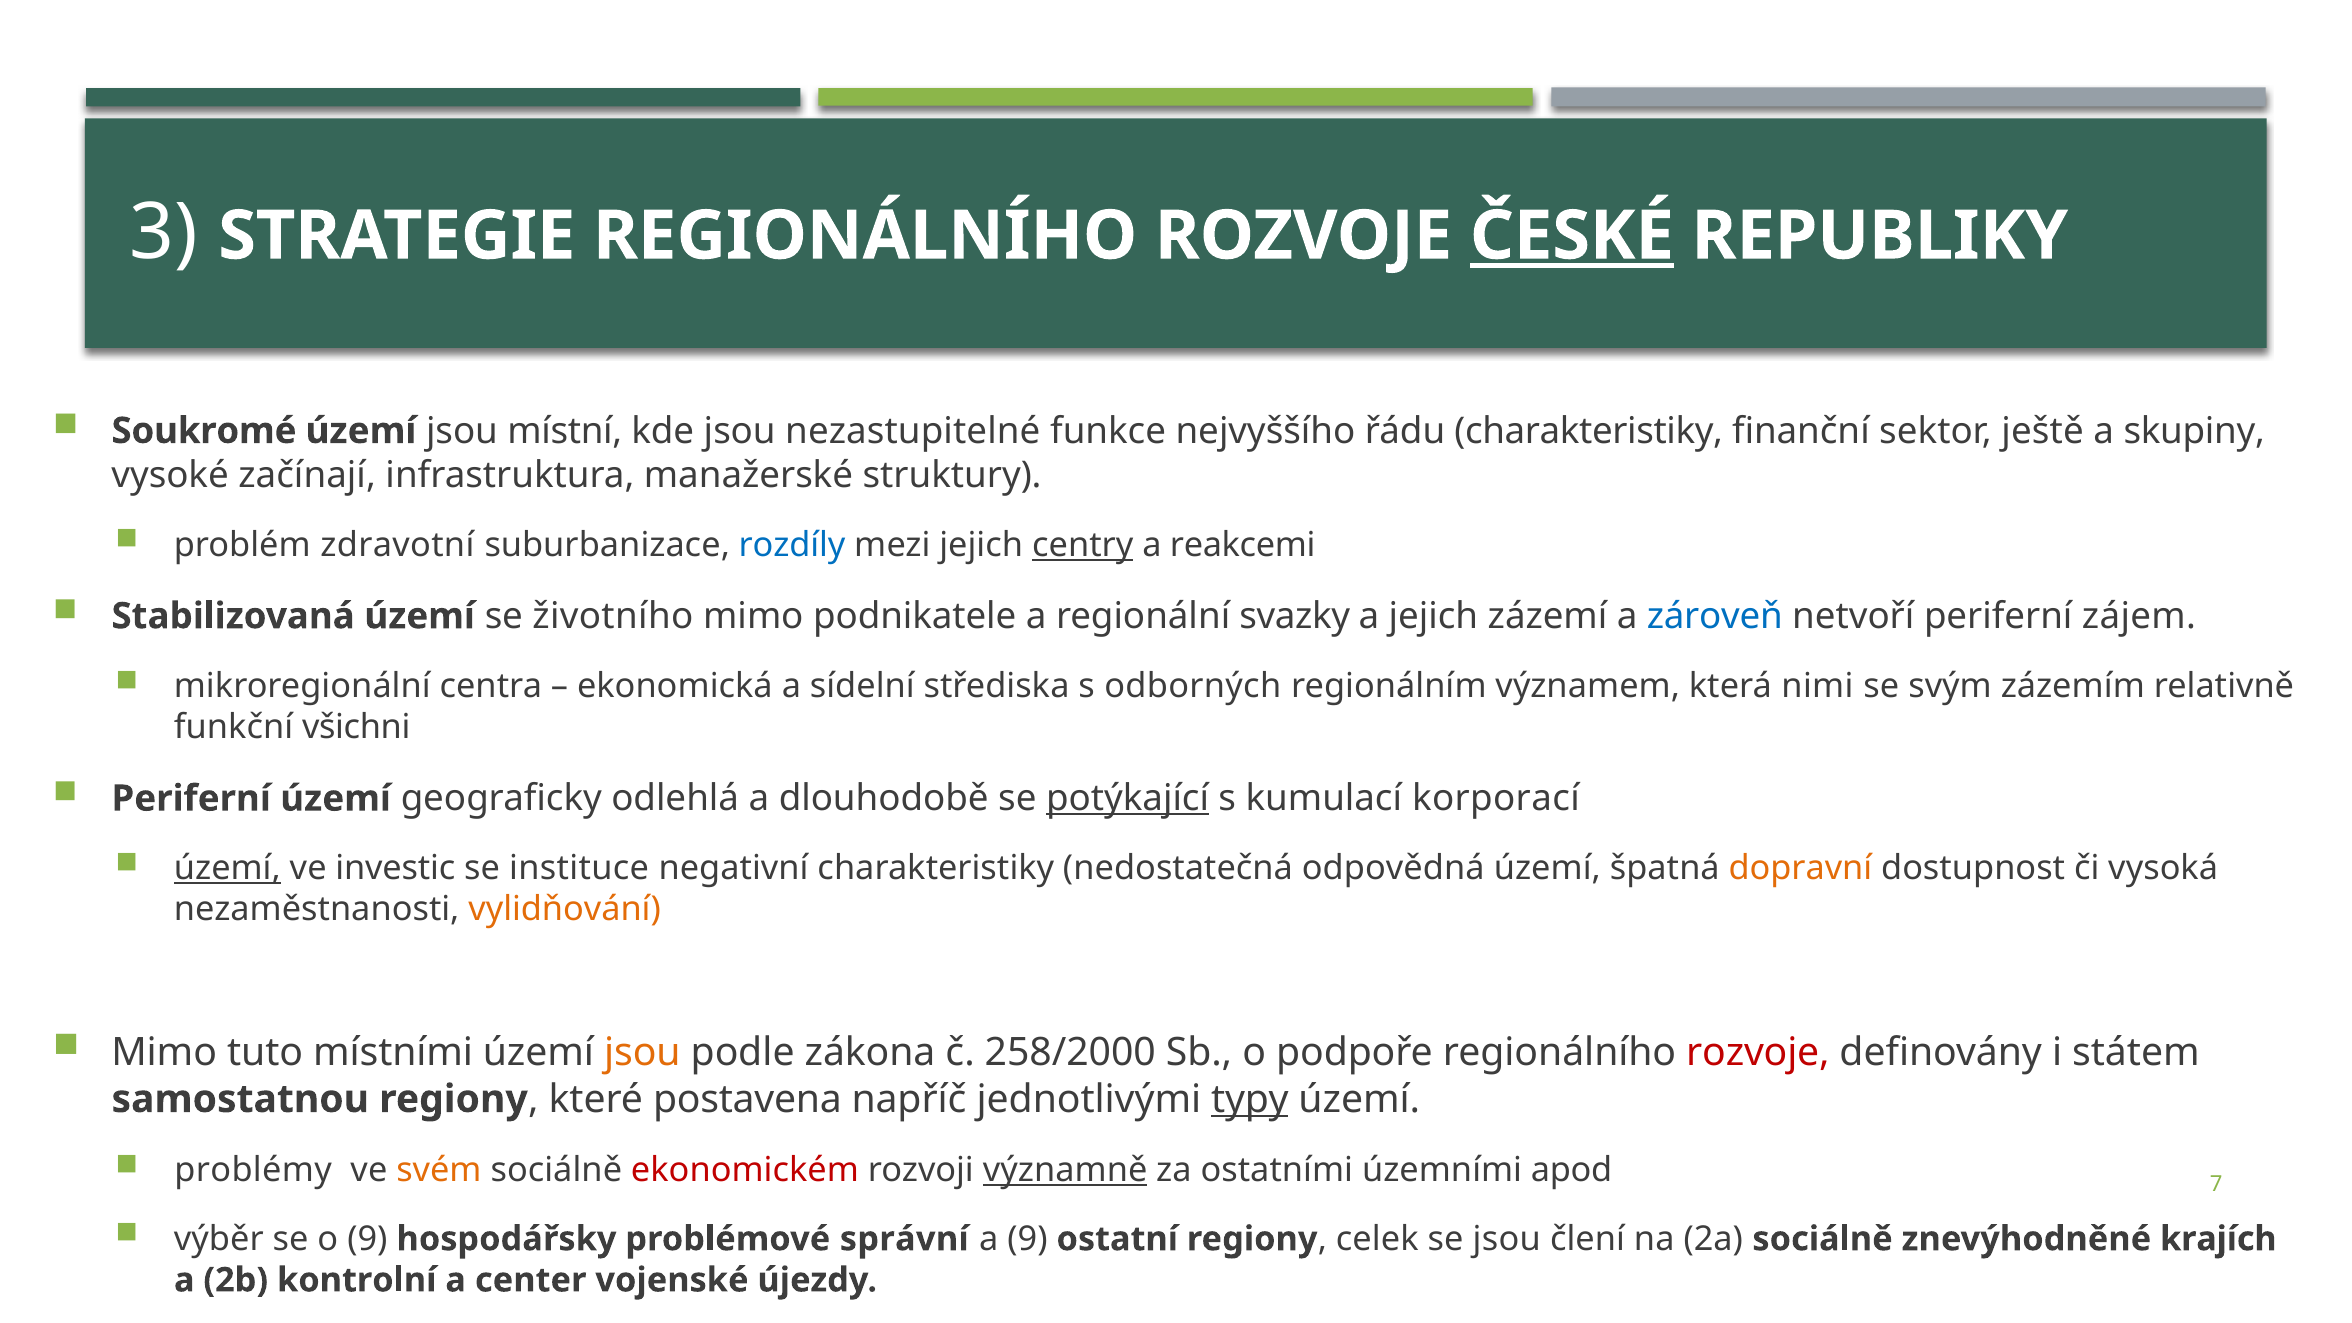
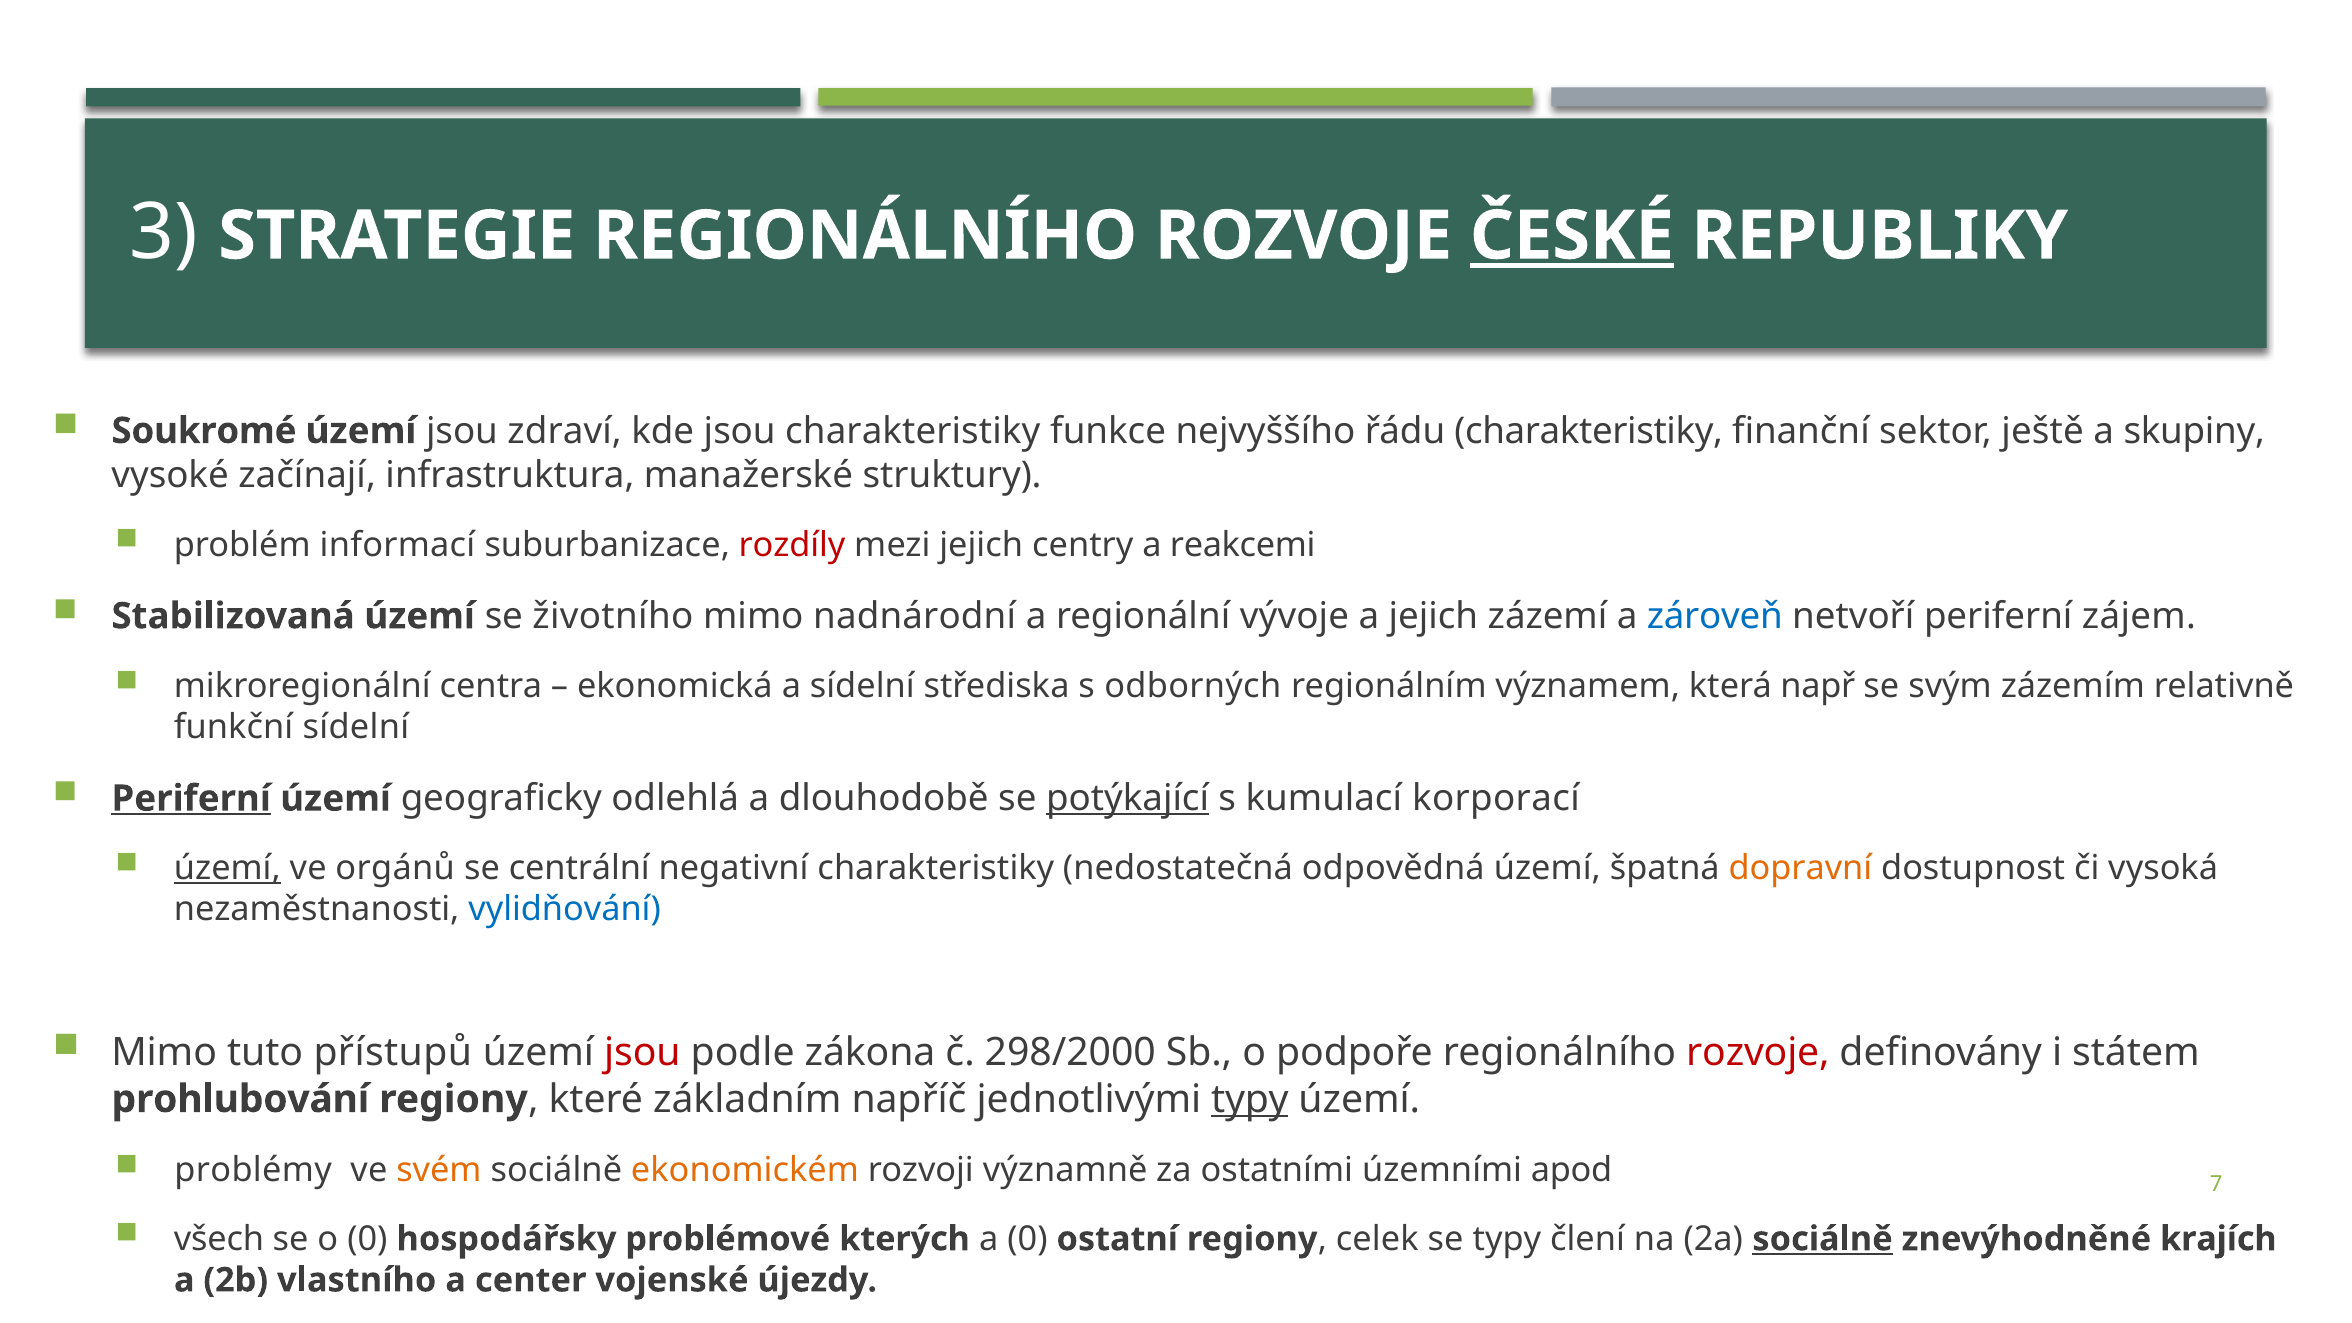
místní: místní -> zdraví (565, 431)
jsou nezastupitelné: nezastupitelné -> charakteristiky (913, 431)
zdravotní: zdravotní -> informací (397, 545)
rozdíly colour: blue -> red (792, 545)
centry underline: present -> none (1083, 545)
podnikatele: podnikatele -> nadnárodní (915, 616)
svazky: svazky -> vývoje (1294, 616)
nimi: nimi -> např (1818, 686)
funkční všichni: všichni -> sídelní (356, 727)
Periferní underline: none -> present (191, 799)
investic: investic -> orgánů (395, 868)
instituce: instituce -> centrální (579, 868)
vylidňování colour: orange -> blue (565, 910)
místními: místními -> přístupů (393, 1052)
jsou colour: orange -> red (642, 1052)
258/2000: 258/2000 -> 298/2000 (1070, 1052)
samostatnou: samostatnou -> prohlubování (240, 1099)
postavena: postavena -> základním (747, 1099)
ekonomickém colour: red -> orange (745, 1170)
významně underline: present -> none (1065, 1170)
výběr: výběr -> všech (219, 1239)
o 9: 9 -> 0 (367, 1239)
správní: správní -> kterých (905, 1239)
a 9: 9 -> 0 (1028, 1239)
se jsou: jsou -> typy (1507, 1239)
sociálně underline: none -> present (1823, 1239)
kontrolní: kontrolní -> vlastního (357, 1280)
